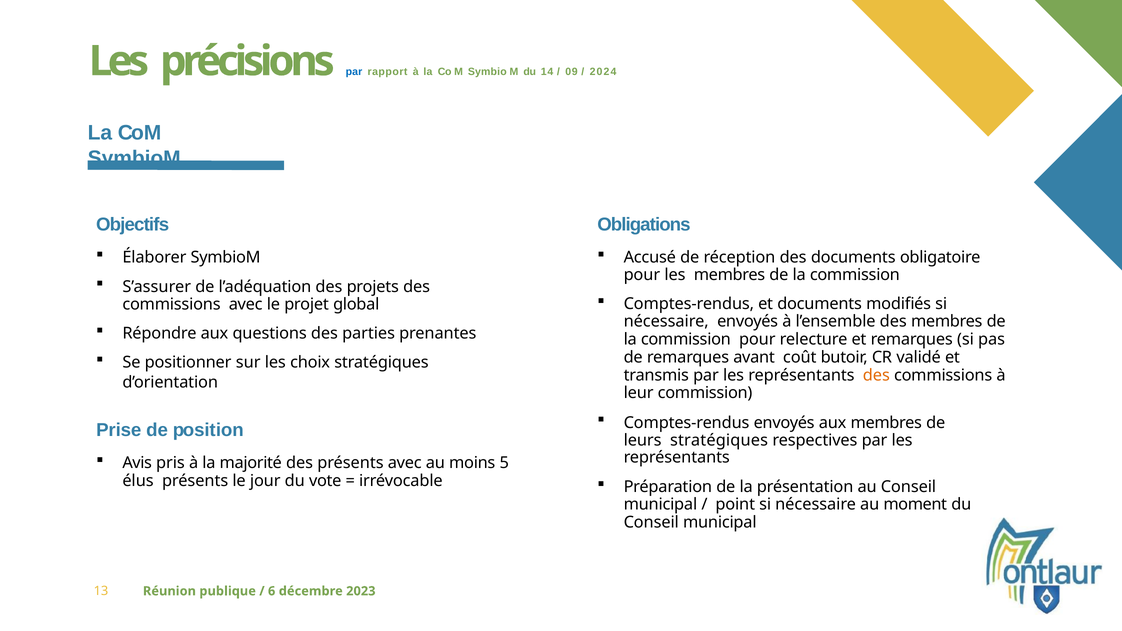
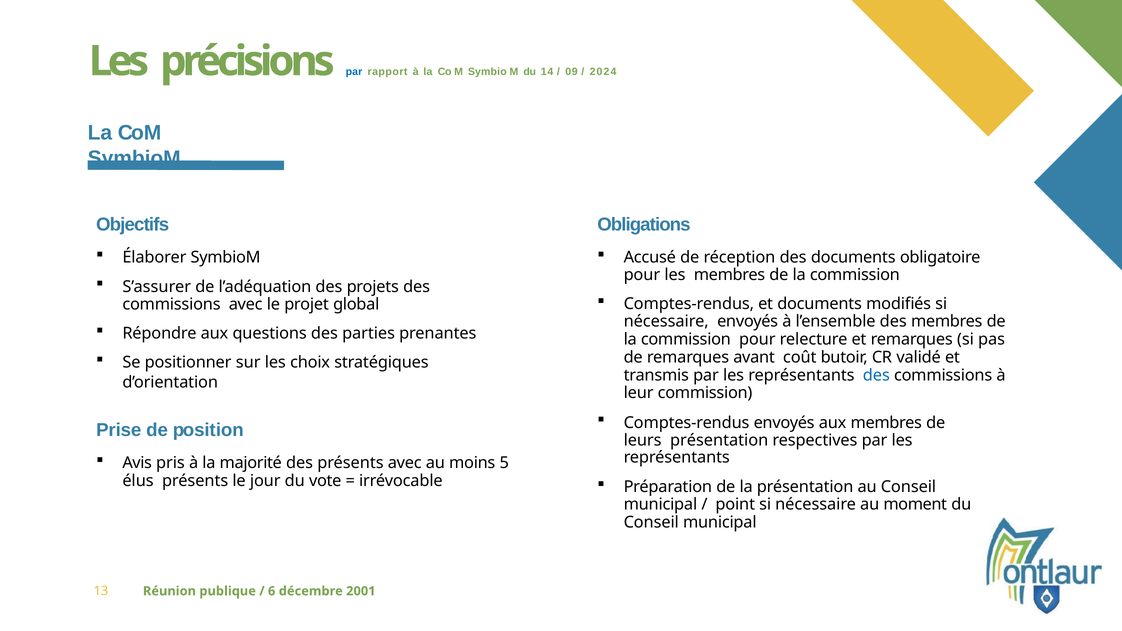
des colour: orange -> blue (876, 375)
leurs stratégiques: stratégiques -> présentation (719, 440)
2023: 2023 -> 2001 (361, 591)
